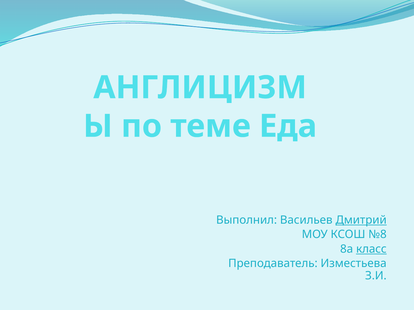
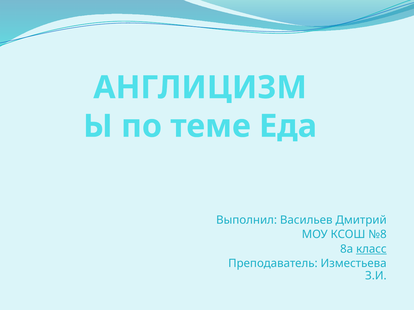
Дмитрий underline: present -> none (361, 220)
